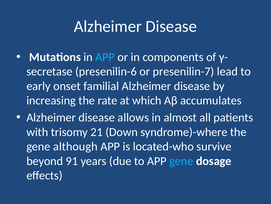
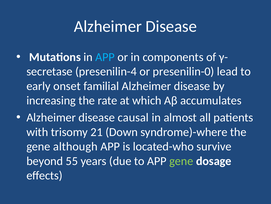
presenilin-6: presenilin-6 -> presenilin-4 (106, 71)
presenilin-7: presenilin-7 -> presenilin-0 (183, 71)
allows: allows -> causal (133, 117)
91: 91 -> 55 (72, 160)
gene colour: light blue -> light green (181, 160)
